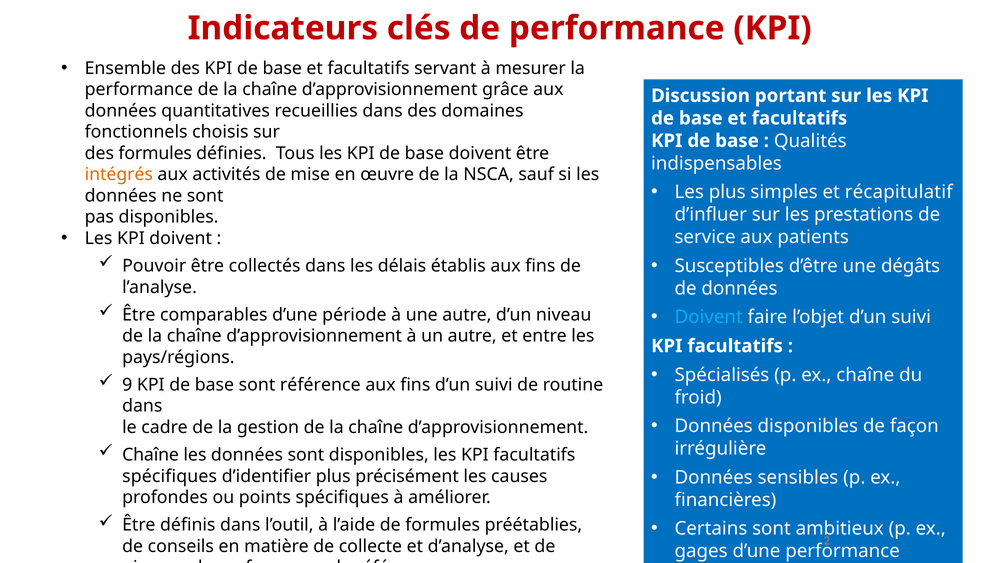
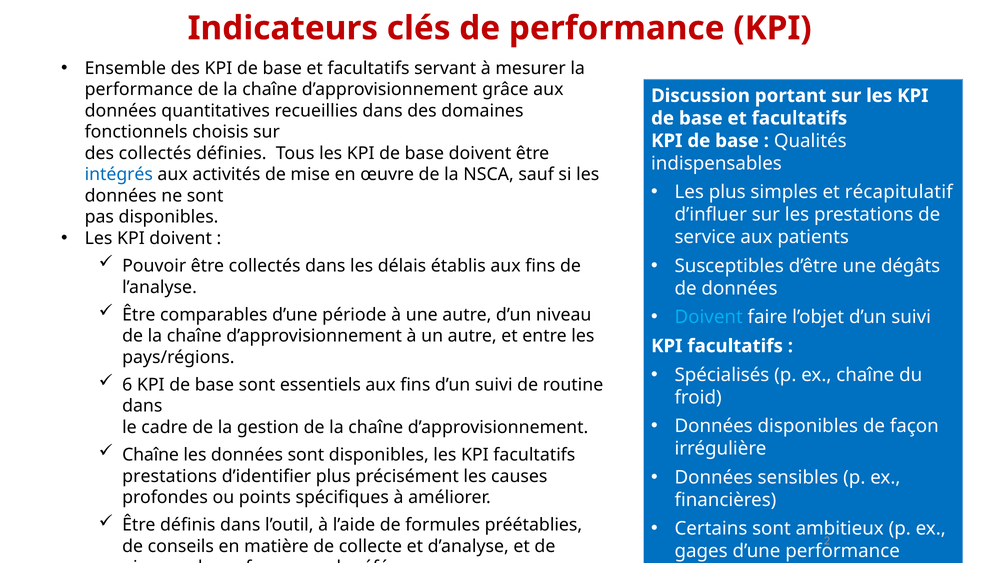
des formules: formules -> collectés (155, 153)
intégrés colour: orange -> blue (119, 174)
9: 9 -> 6 (127, 385)
sont référence: référence -> essentiels (320, 385)
spécifiques: spécifiques -> prestations (170, 476)
